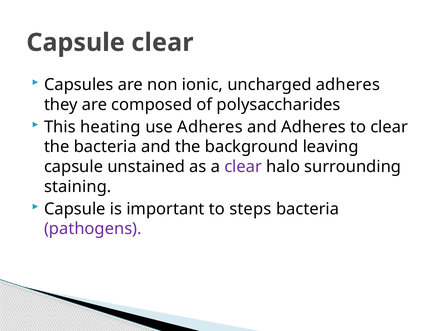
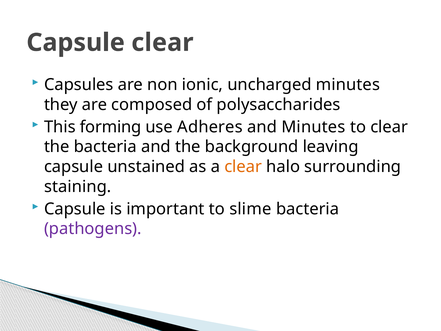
uncharged adheres: adheres -> minutes (348, 85)
heating: heating -> forming (111, 127)
and Adheres: Adheres -> Minutes (313, 127)
clear colour: purple -> orange (243, 167)
steps: steps -> slime (250, 209)
